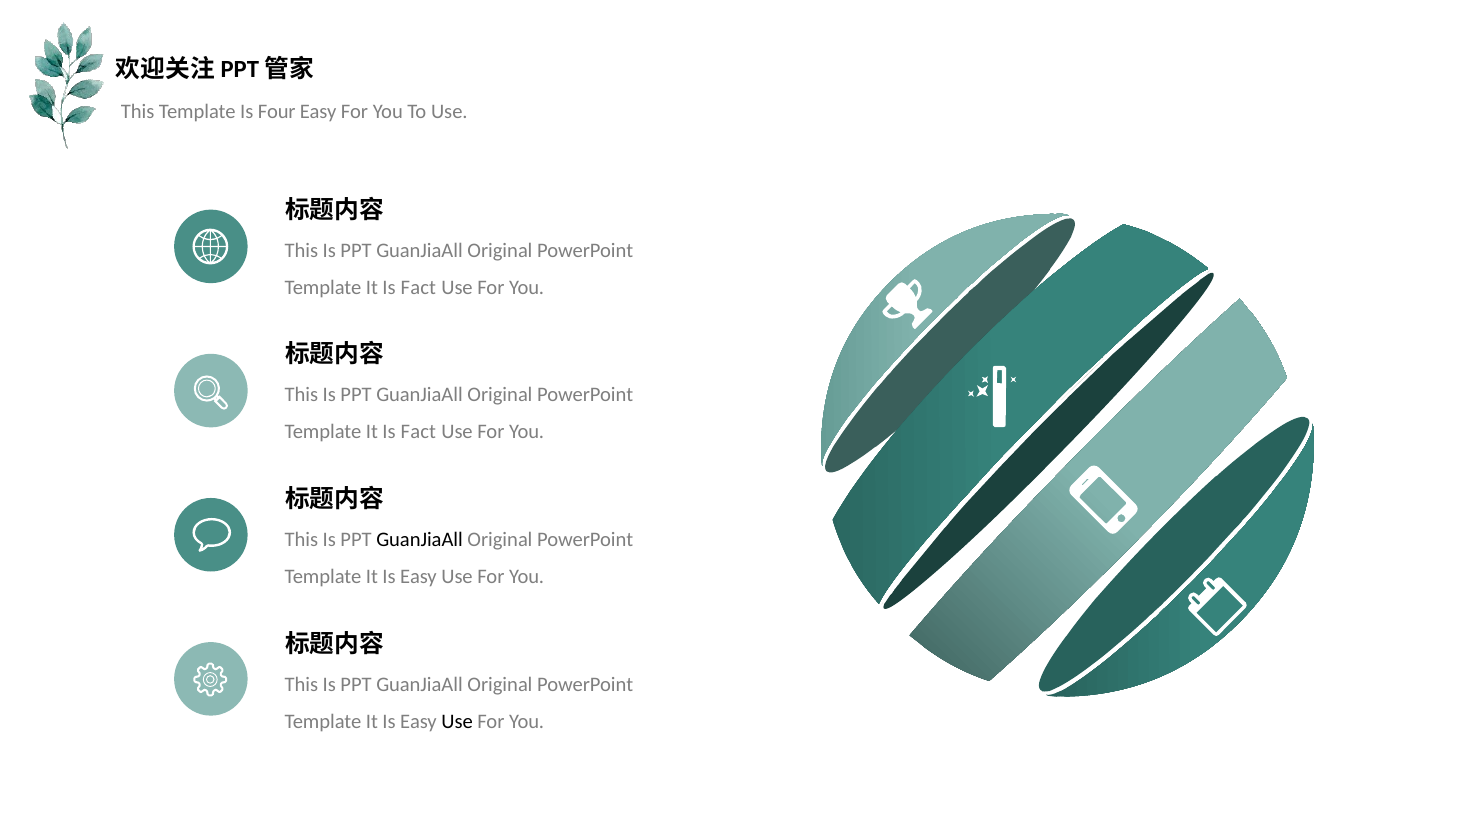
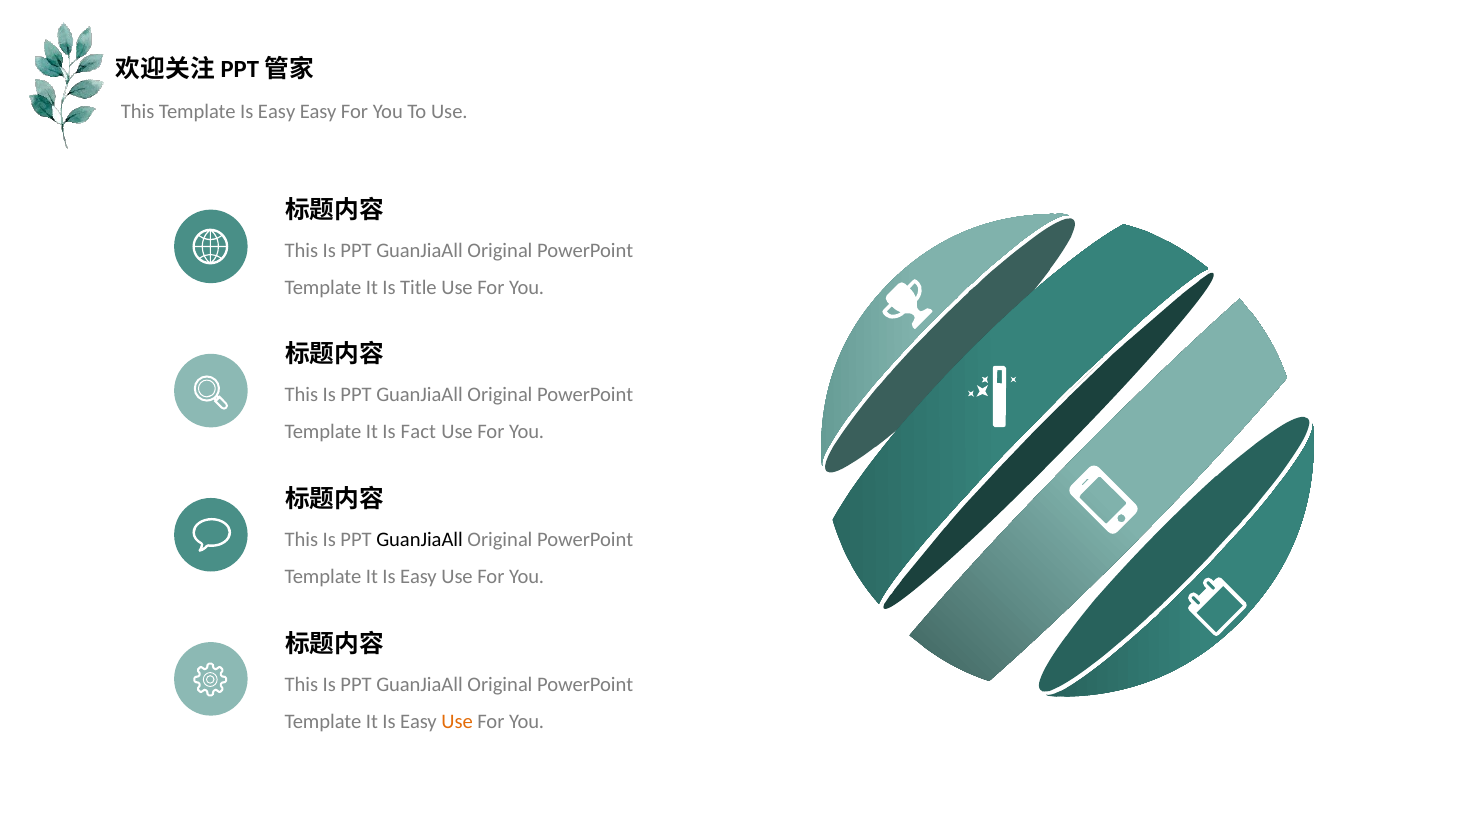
Template Is Four: Four -> Easy (277, 111)
Fact: Fact -> Title (418, 287)
Use colour: black -> orange (457, 721)
